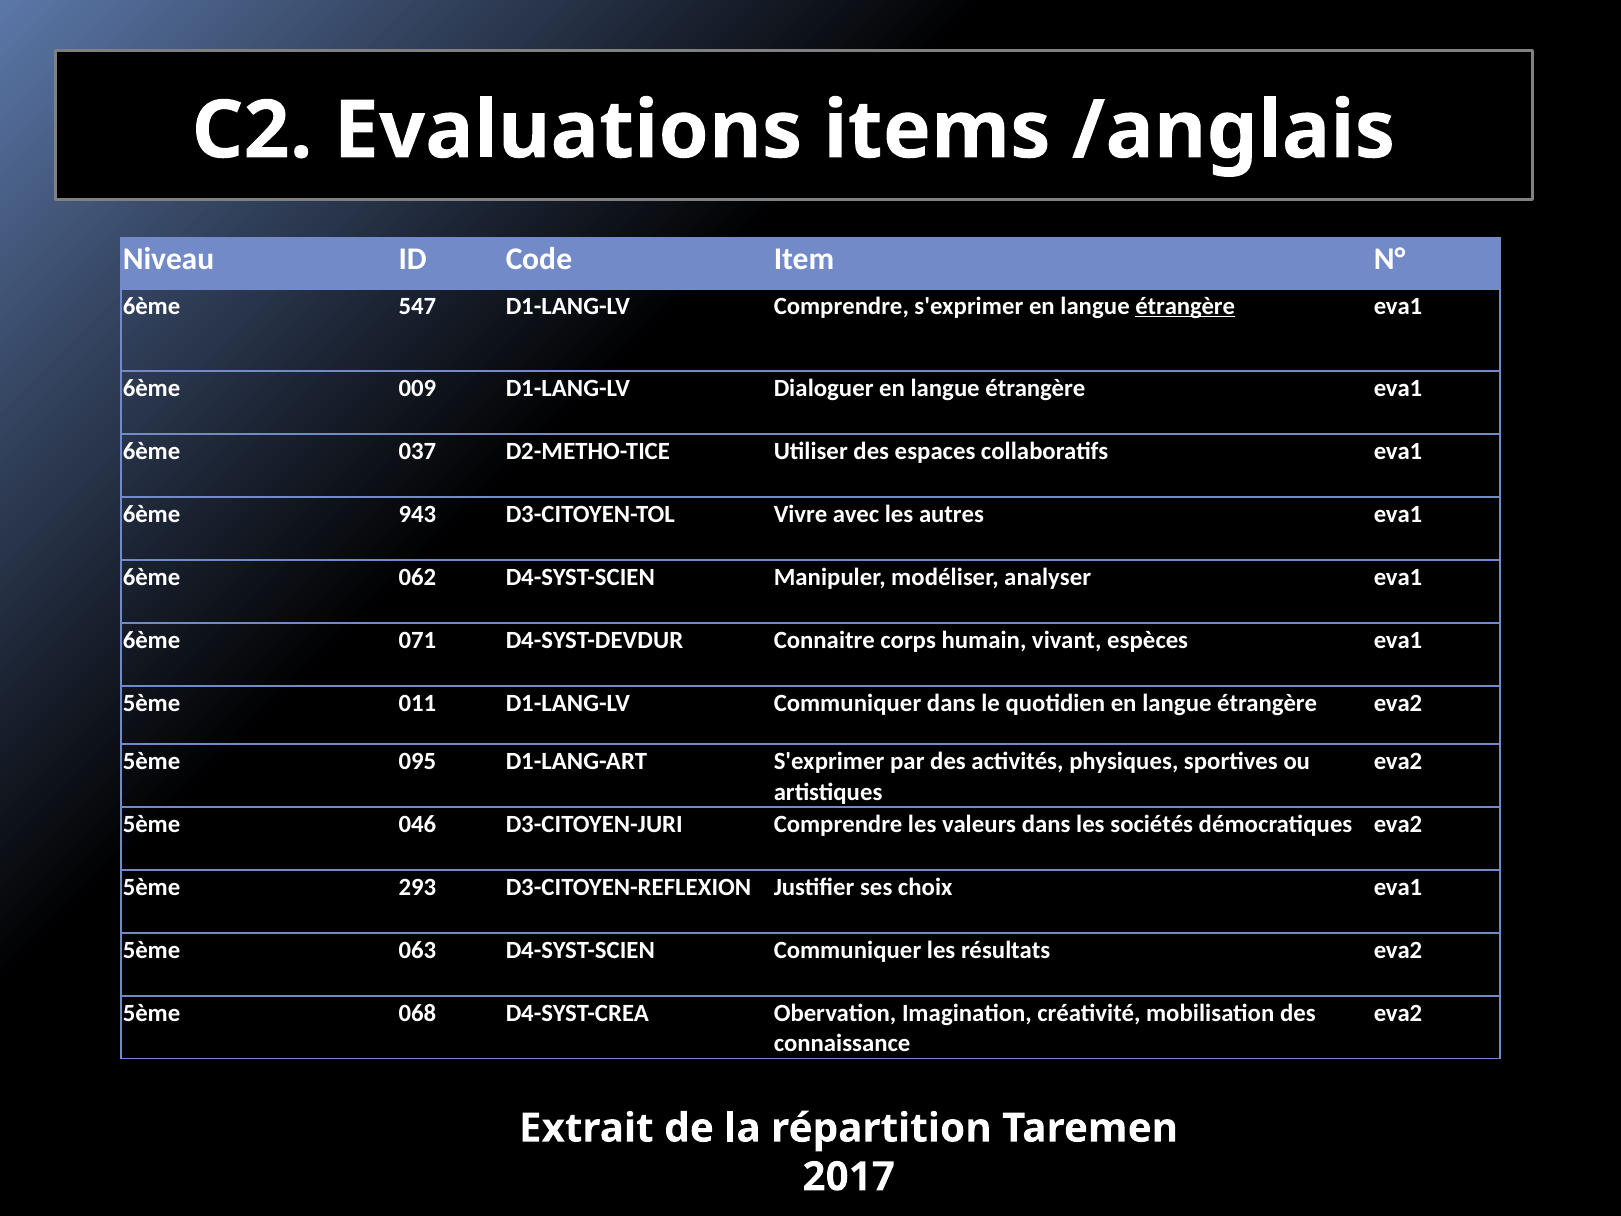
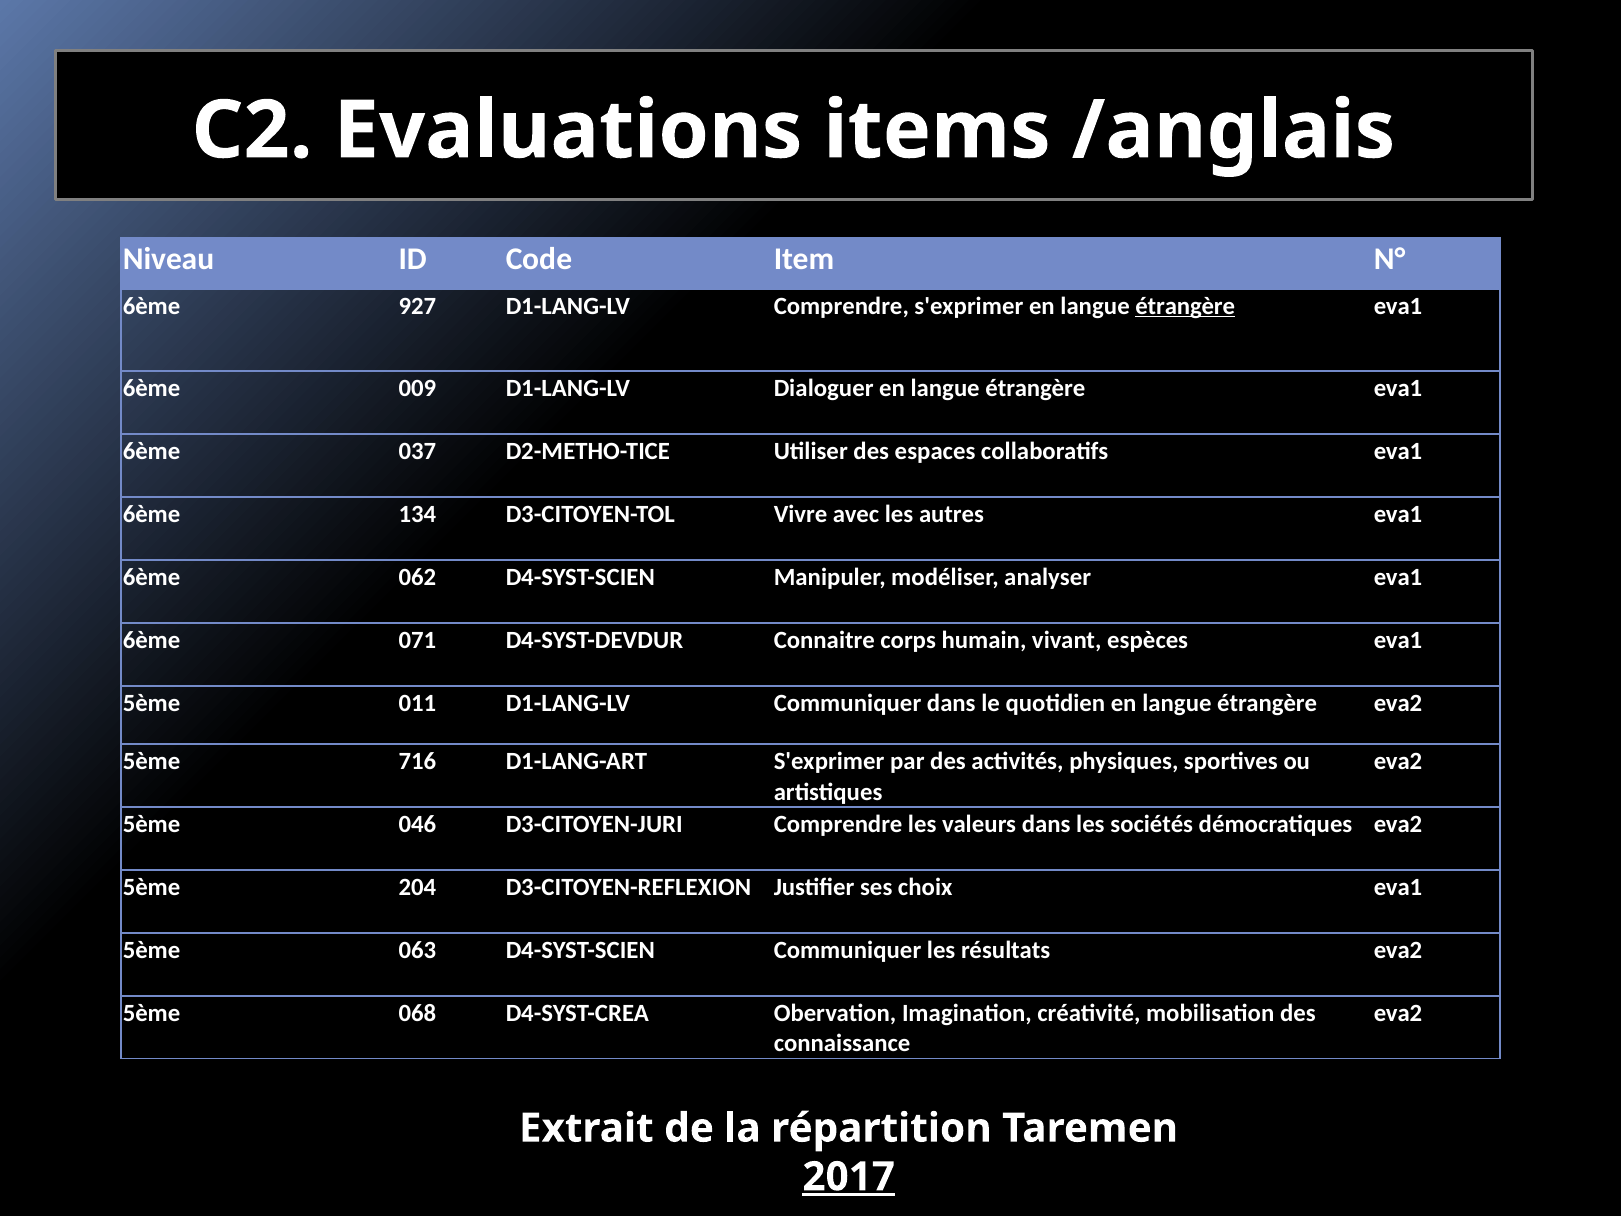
547: 547 -> 927 (417, 306)
943: 943 -> 134 (417, 514)
095: 095 -> 716 (417, 761)
293: 293 -> 204 (417, 887)
2017 underline: none -> present (849, 1177)
